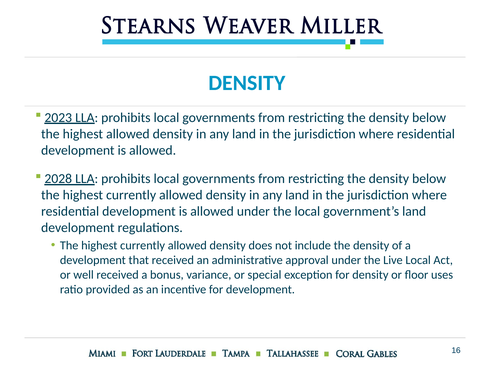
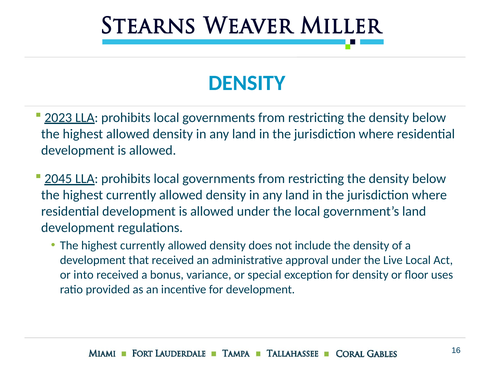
2028: 2028 -> 2045 (58, 179)
well: well -> into (84, 275)
